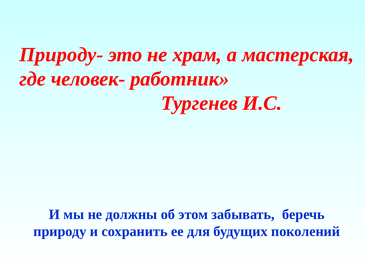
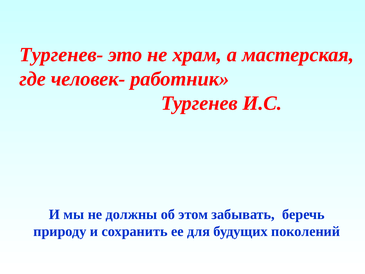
Природу-: Природу- -> Тургенев- (61, 55)
